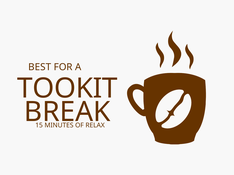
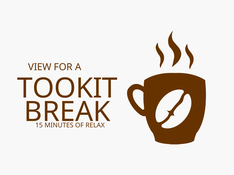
BEST: BEST -> VIEW (40, 67)
